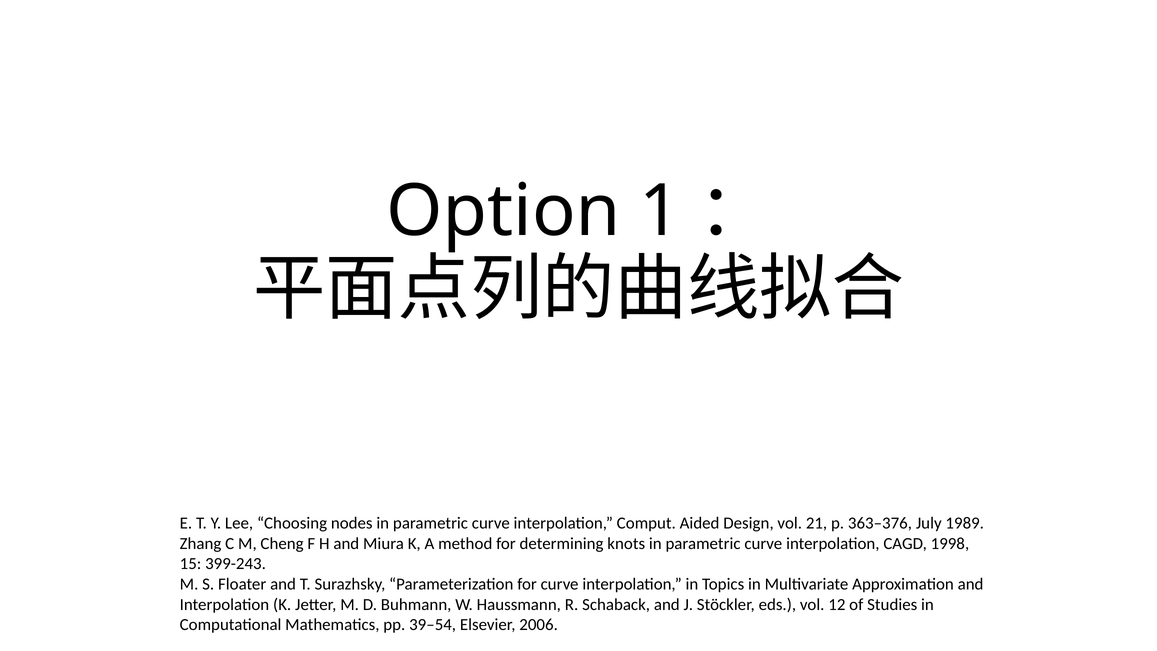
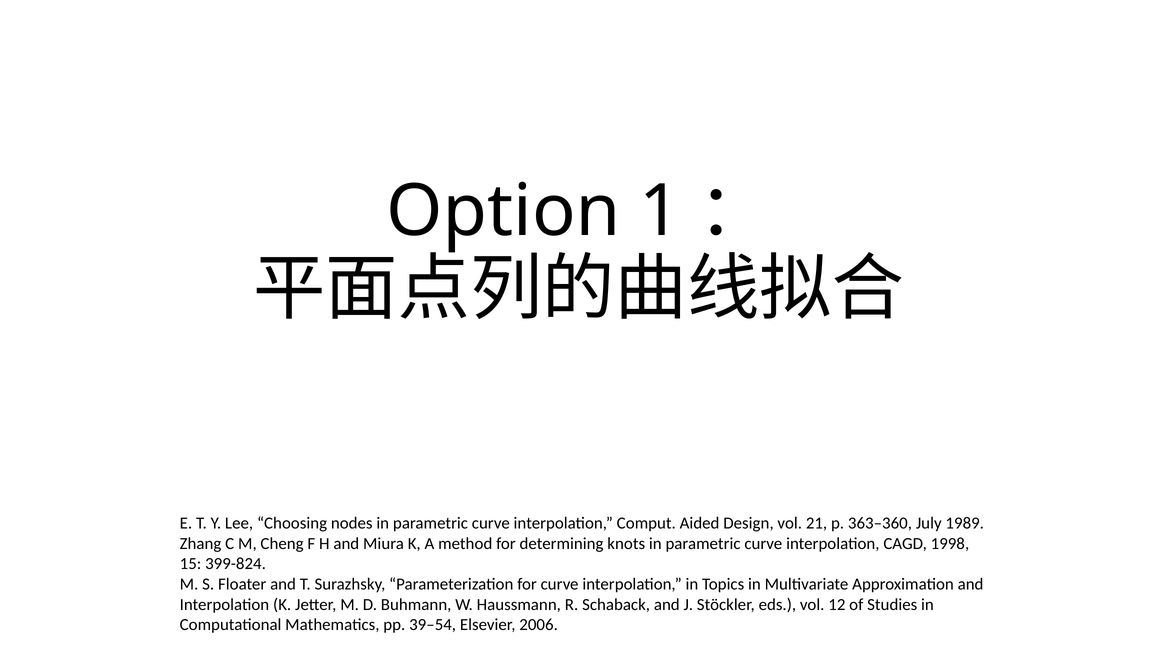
363–376: 363–376 -> 363–360 (880, 523)
399-243: 399-243 -> 399-824 (236, 564)
